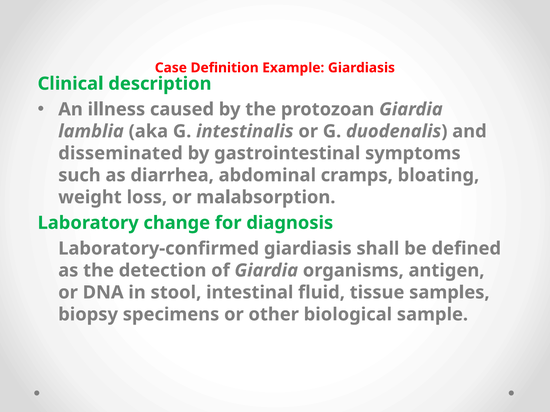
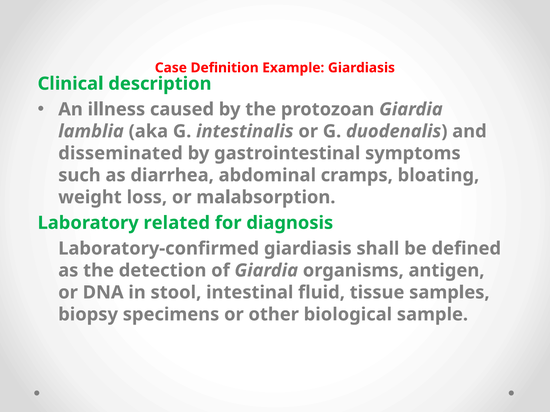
change: change -> related (177, 223)
